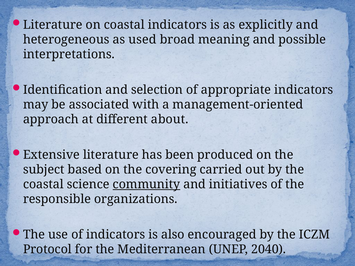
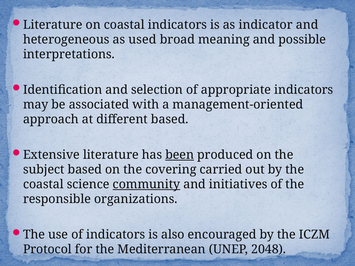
explicitly: explicitly -> indicator (266, 25)
different about: about -> based (170, 119)
been underline: none -> present (180, 155)
2040: 2040 -> 2048 (269, 250)
